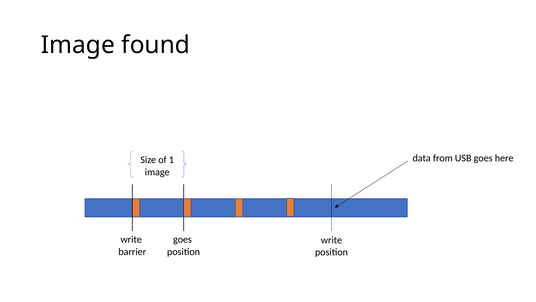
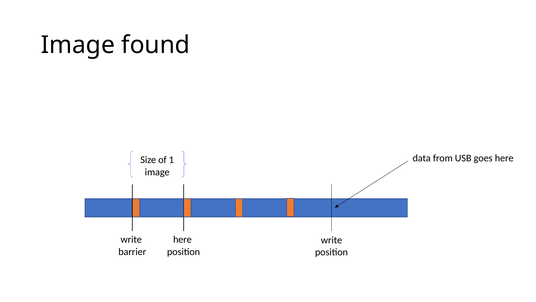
goes: goes -> here (182, 239)
